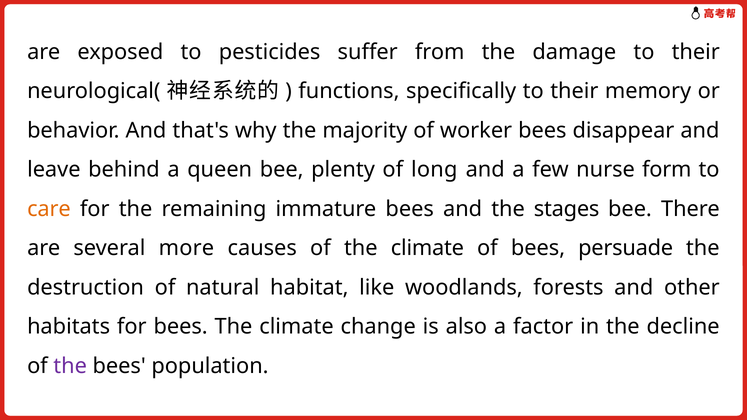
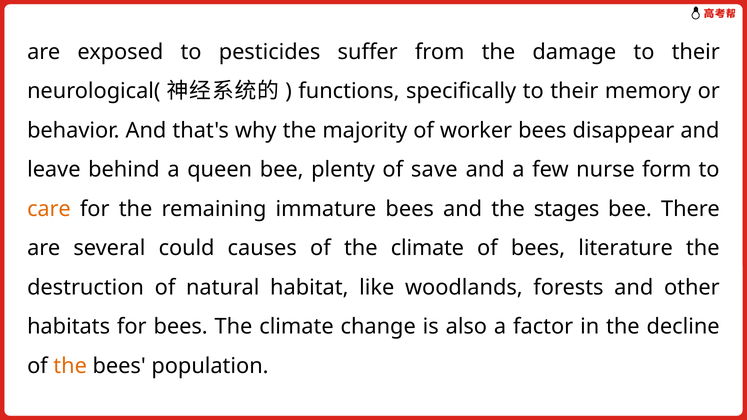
long: long -> save (434, 170)
more: more -> could (187, 248)
persuade: persuade -> literature (626, 248)
the colour: purple -> orange (70, 366)
